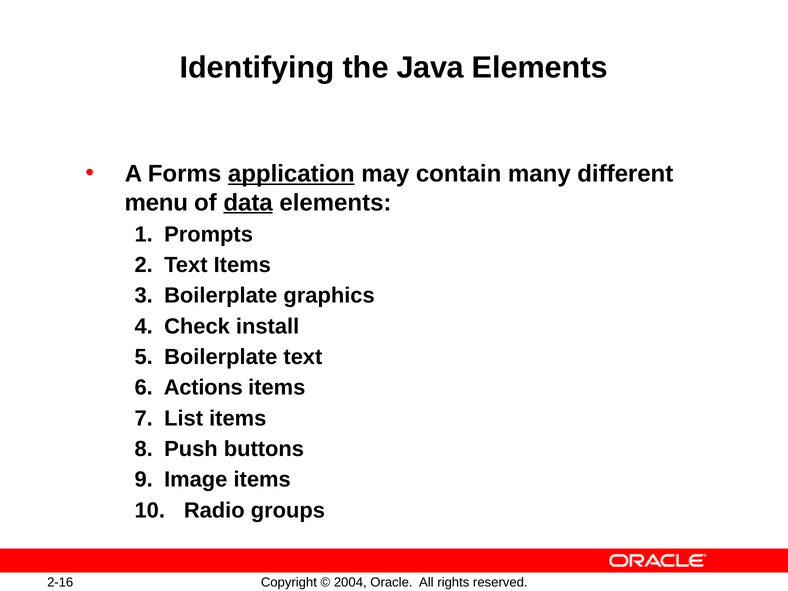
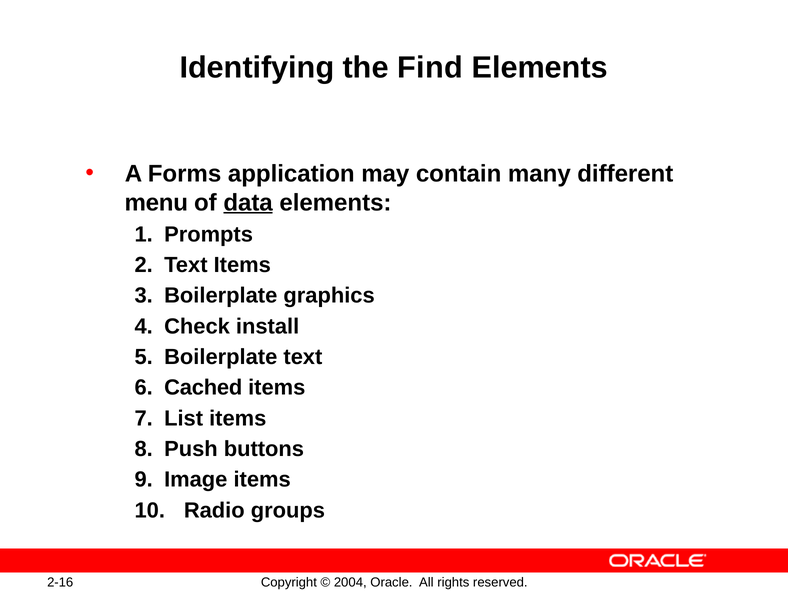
Java: Java -> Find (430, 68)
application underline: present -> none (291, 174)
Actions: Actions -> Cached (203, 388)
